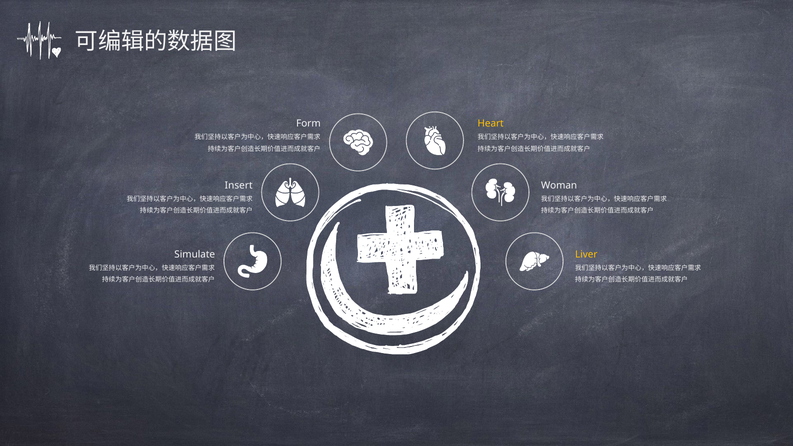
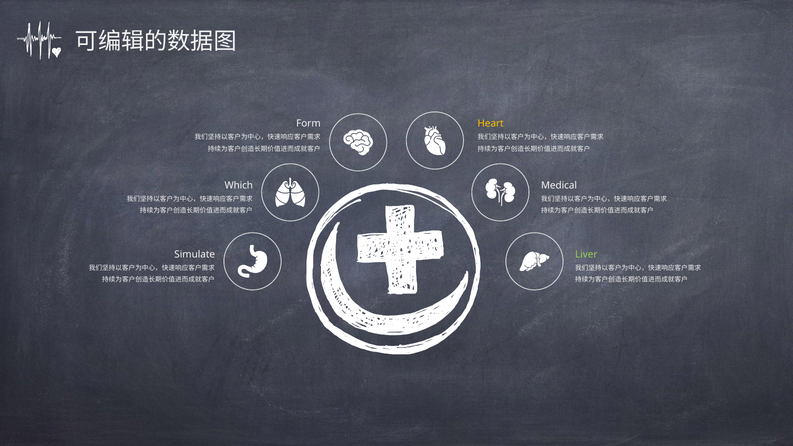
Insert: Insert -> Which (239, 185)
Woman: Woman -> Medical (559, 185)
Liver colour: yellow -> light green (586, 254)
